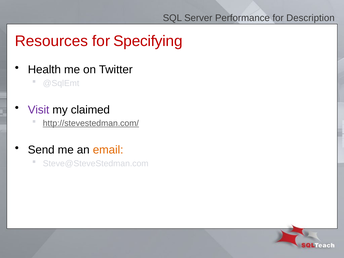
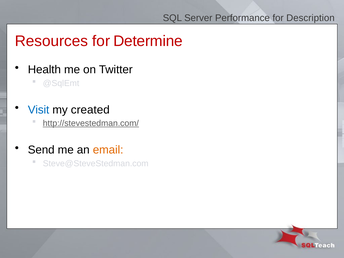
Specifying: Specifying -> Determine (148, 41)
Visit colour: purple -> blue (39, 110)
claimed: claimed -> created (90, 110)
